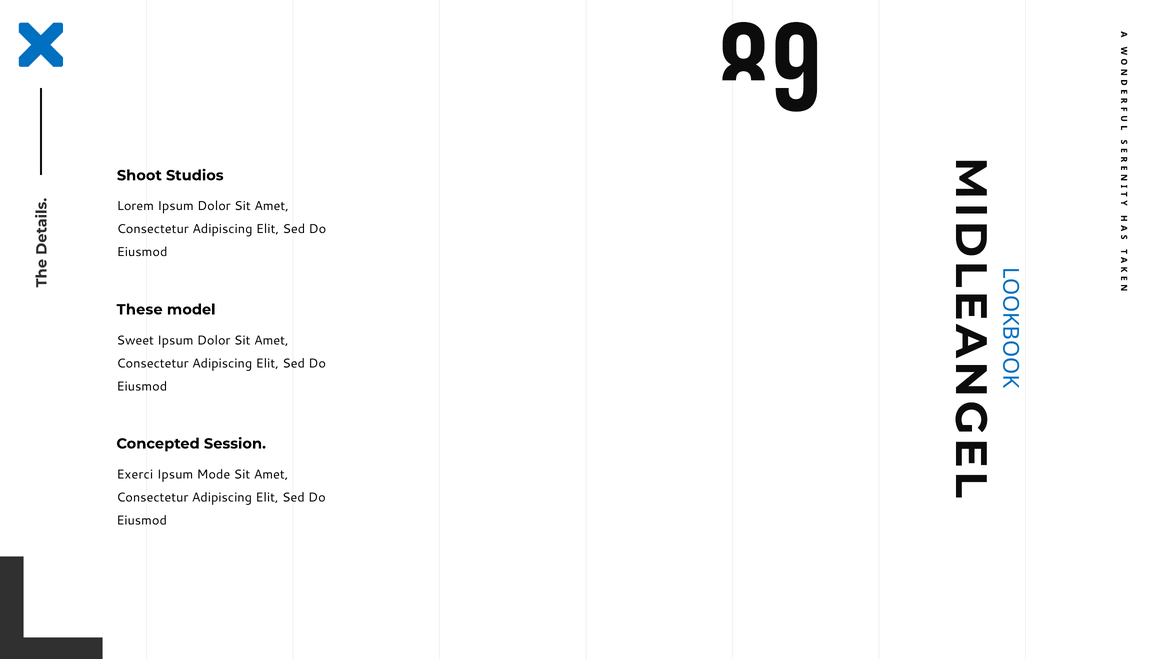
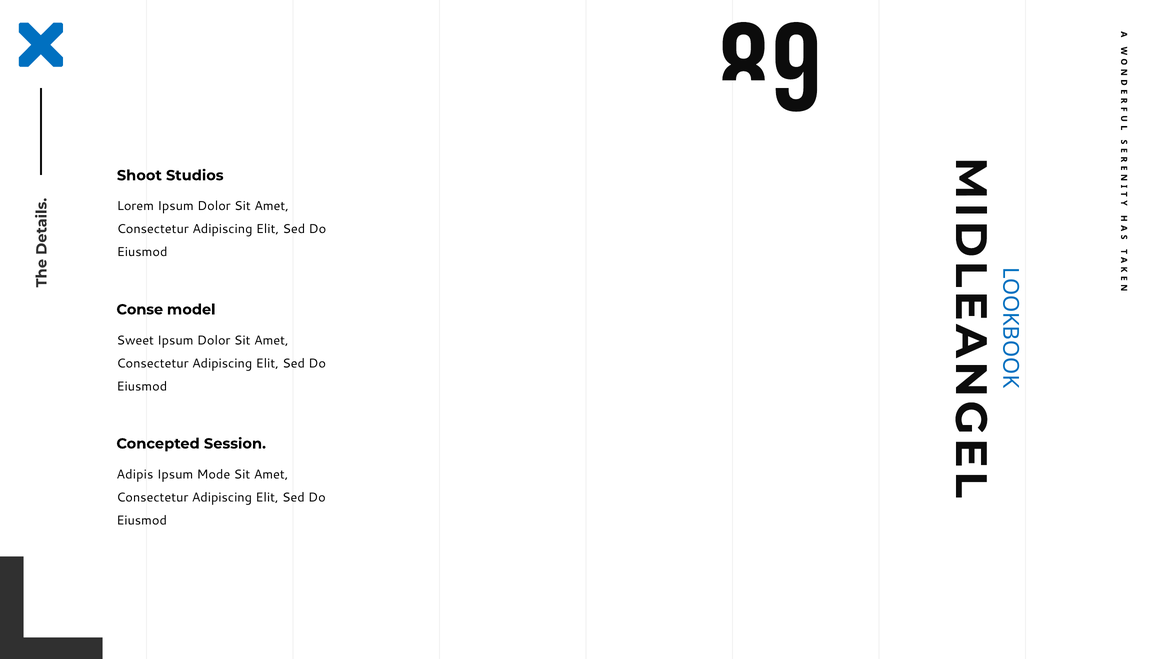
These: These -> Conse (140, 310)
Exerci: Exerci -> Adipis (135, 475)
